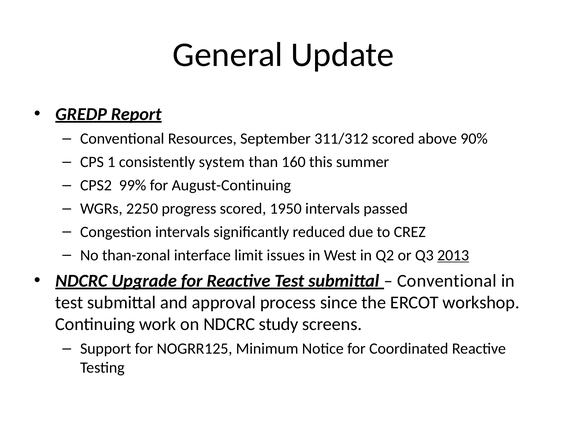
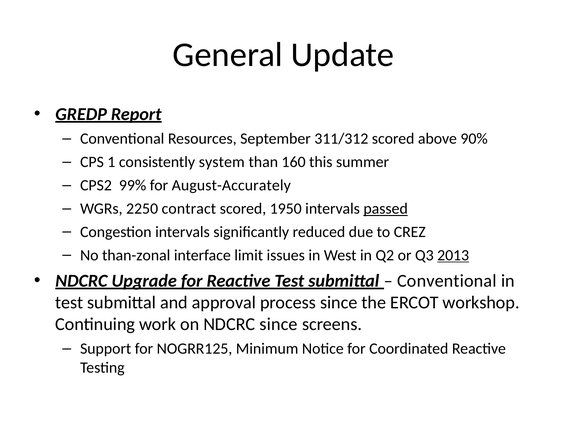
August-Continuing: August-Continuing -> August-Accurately (231, 185)
progress: progress -> contract (189, 209)
passed underline: none -> present (386, 209)
NDCRC study: study -> since (278, 324)
